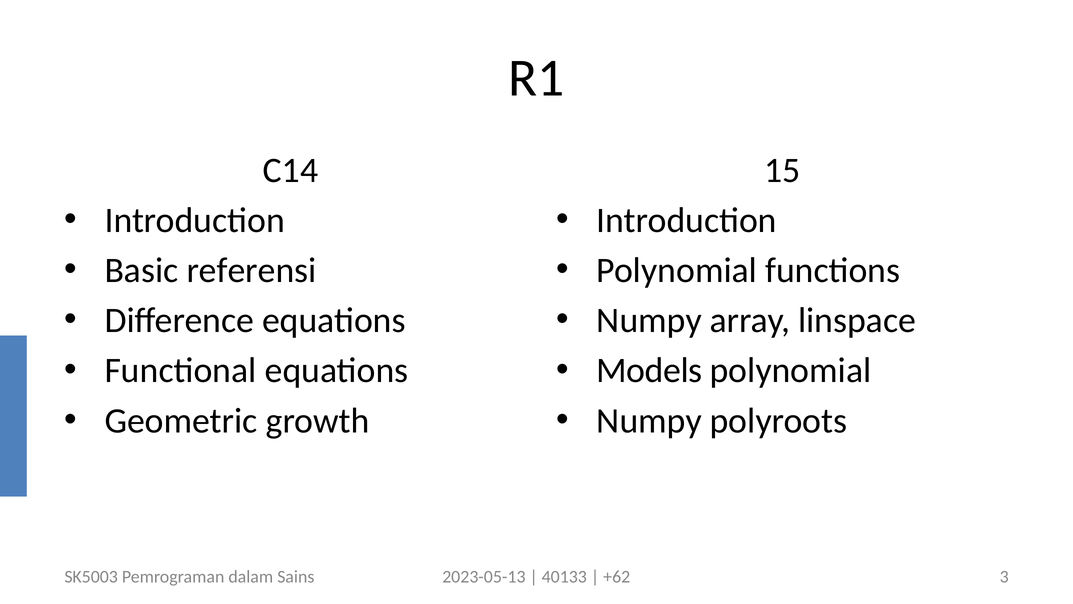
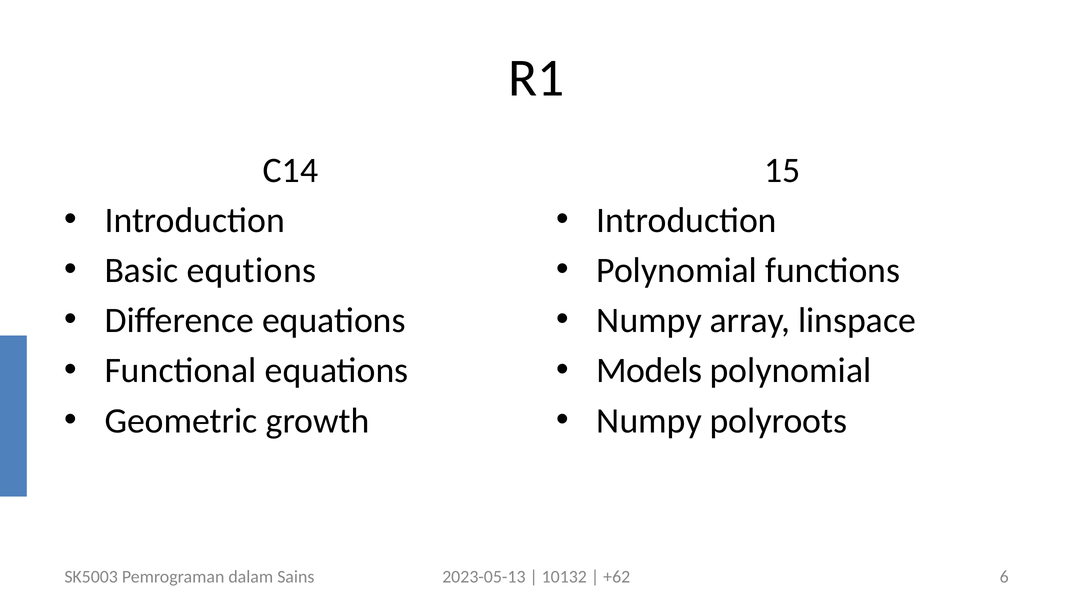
referensi: referensi -> equtions (251, 270)
40133: 40133 -> 10132 (564, 577)
3: 3 -> 6 (1004, 577)
